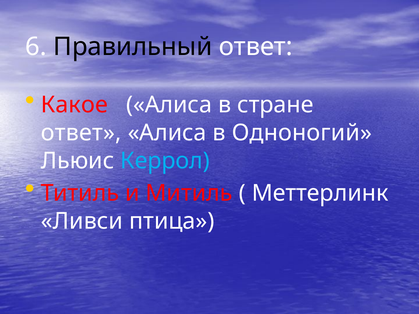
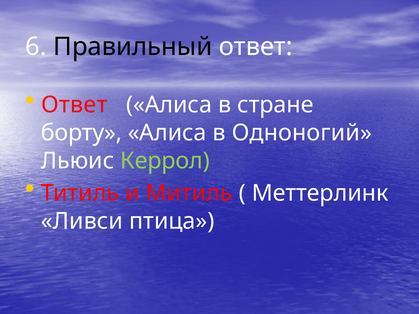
Какое: Какое -> Ответ (74, 105)
ответ: ответ -> борту (81, 133)
Керрол colour: light blue -> light green (165, 161)
